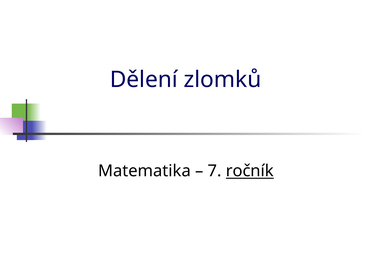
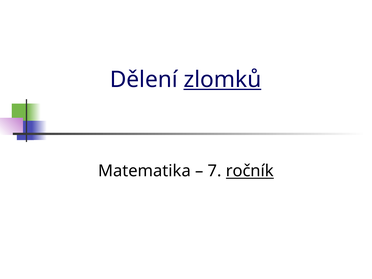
zlomků underline: none -> present (222, 80)
